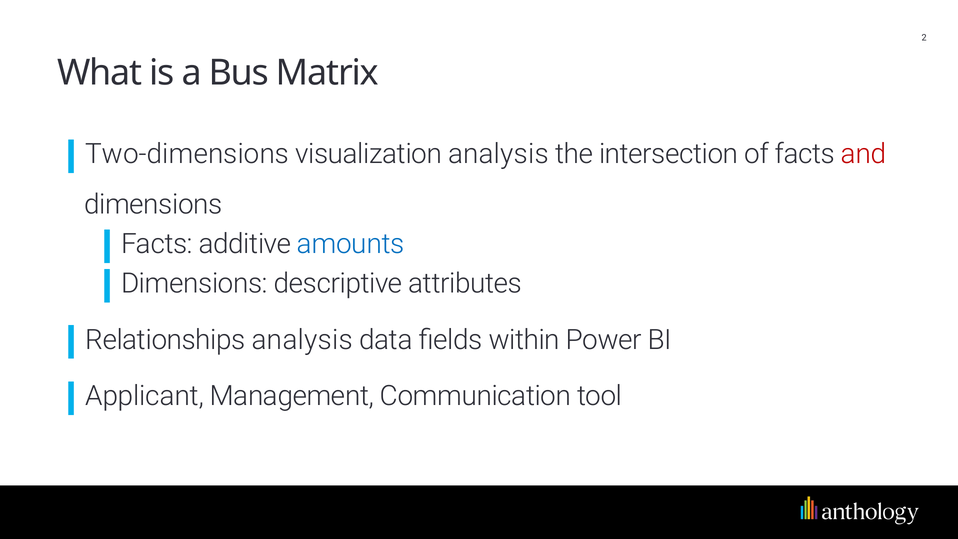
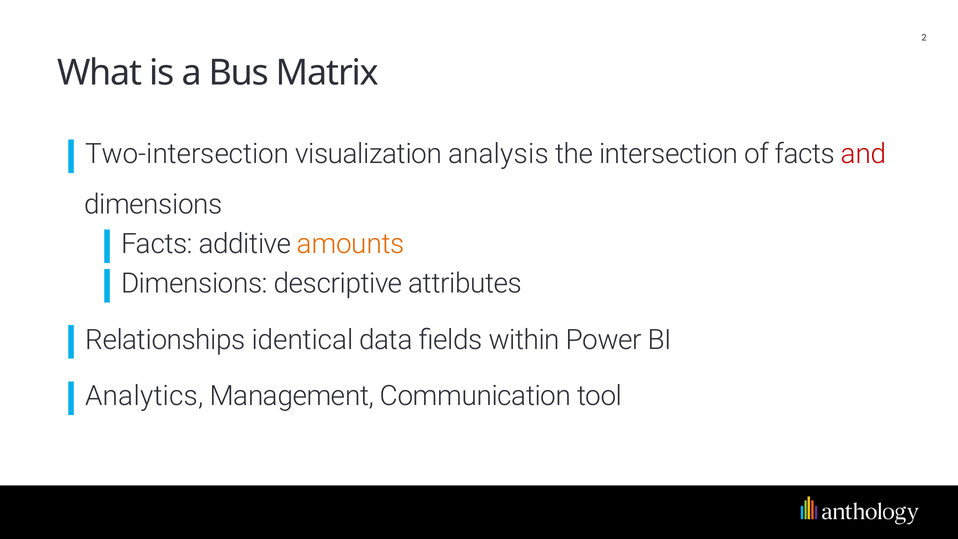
Two-dimensions: Two-dimensions -> Two-intersection (187, 154)
amounts colour: blue -> orange (351, 244)
Relationships analysis: analysis -> identical (302, 340)
Applicant: Applicant -> Analytics (144, 396)
